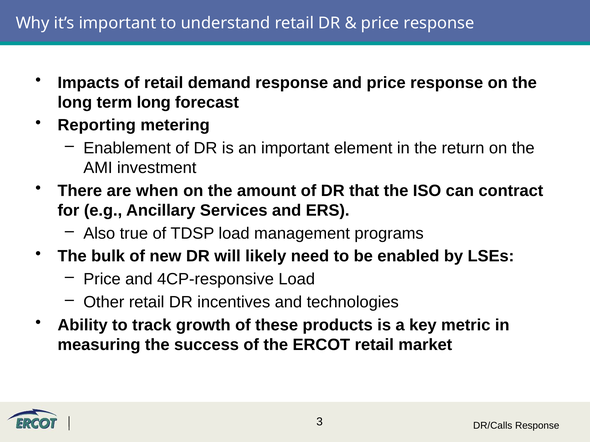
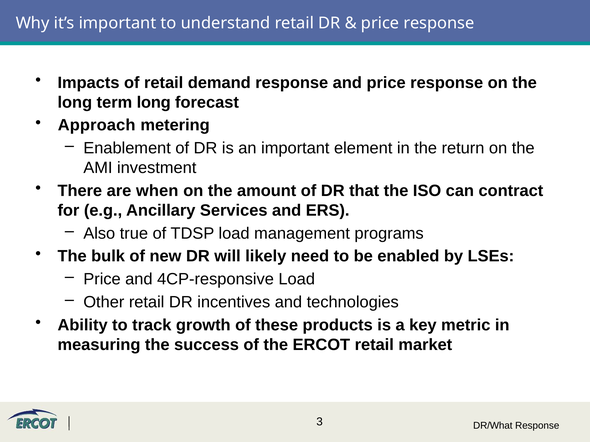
Reporting: Reporting -> Approach (97, 125)
DR/Calls: DR/Calls -> DR/What (493, 426)
